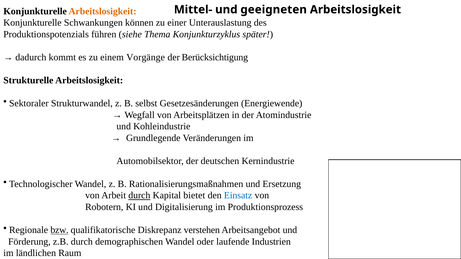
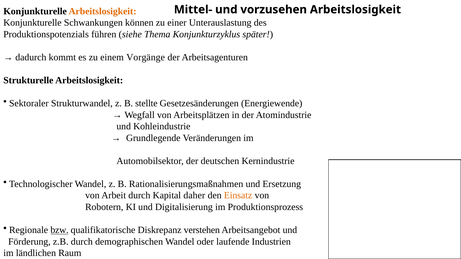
geeigneten: geeigneten -> vorzusehen (274, 10)
Berücksichtigung: Berücksichtigung -> Arbeitsagenturen (215, 57)
selbst: selbst -> stellte (146, 103)
durch underline: present -> none (139, 196)
bietet: bietet -> daher (194, 196)
Einsatz colour: blue -> orange (238, 196)
